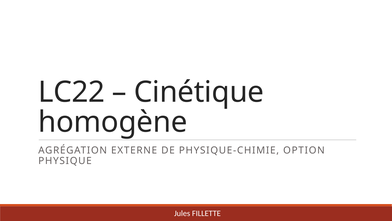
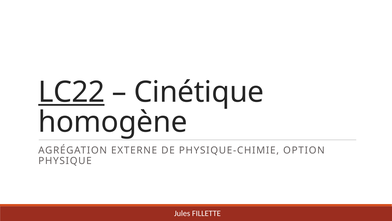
LC22 underline: none -> present (72, 92)
